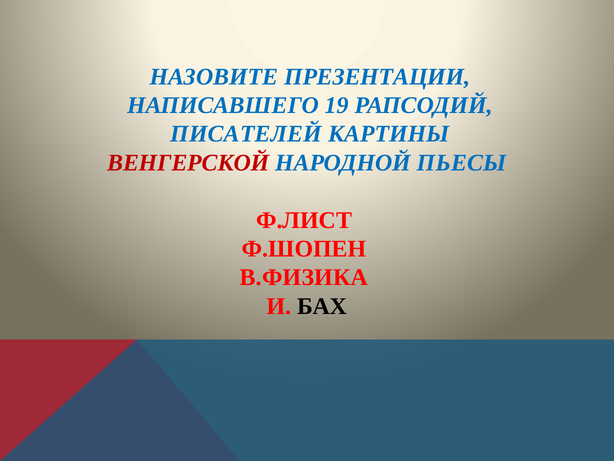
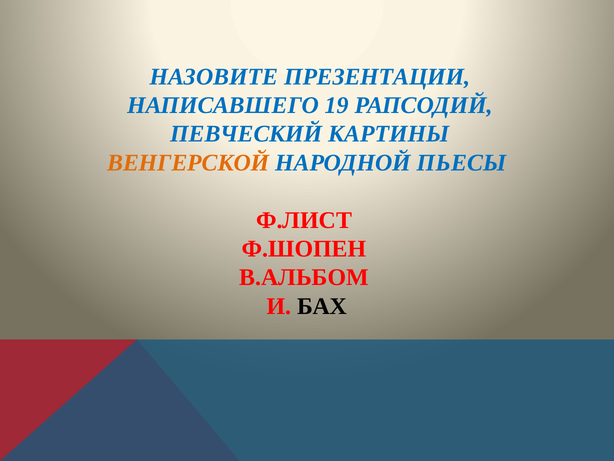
ПИСАТЕЛЕЙ: ПИСАТЕЛЕЙ -> ПЕВЧЕСКИЙ (246, 134)
ВЕНГЕРСКОЙ colour: red -> orange (188, 163)
В.ФИЗИКА: В.ФИЗИКА -> В.АЛЬБОМ (304, 277)
